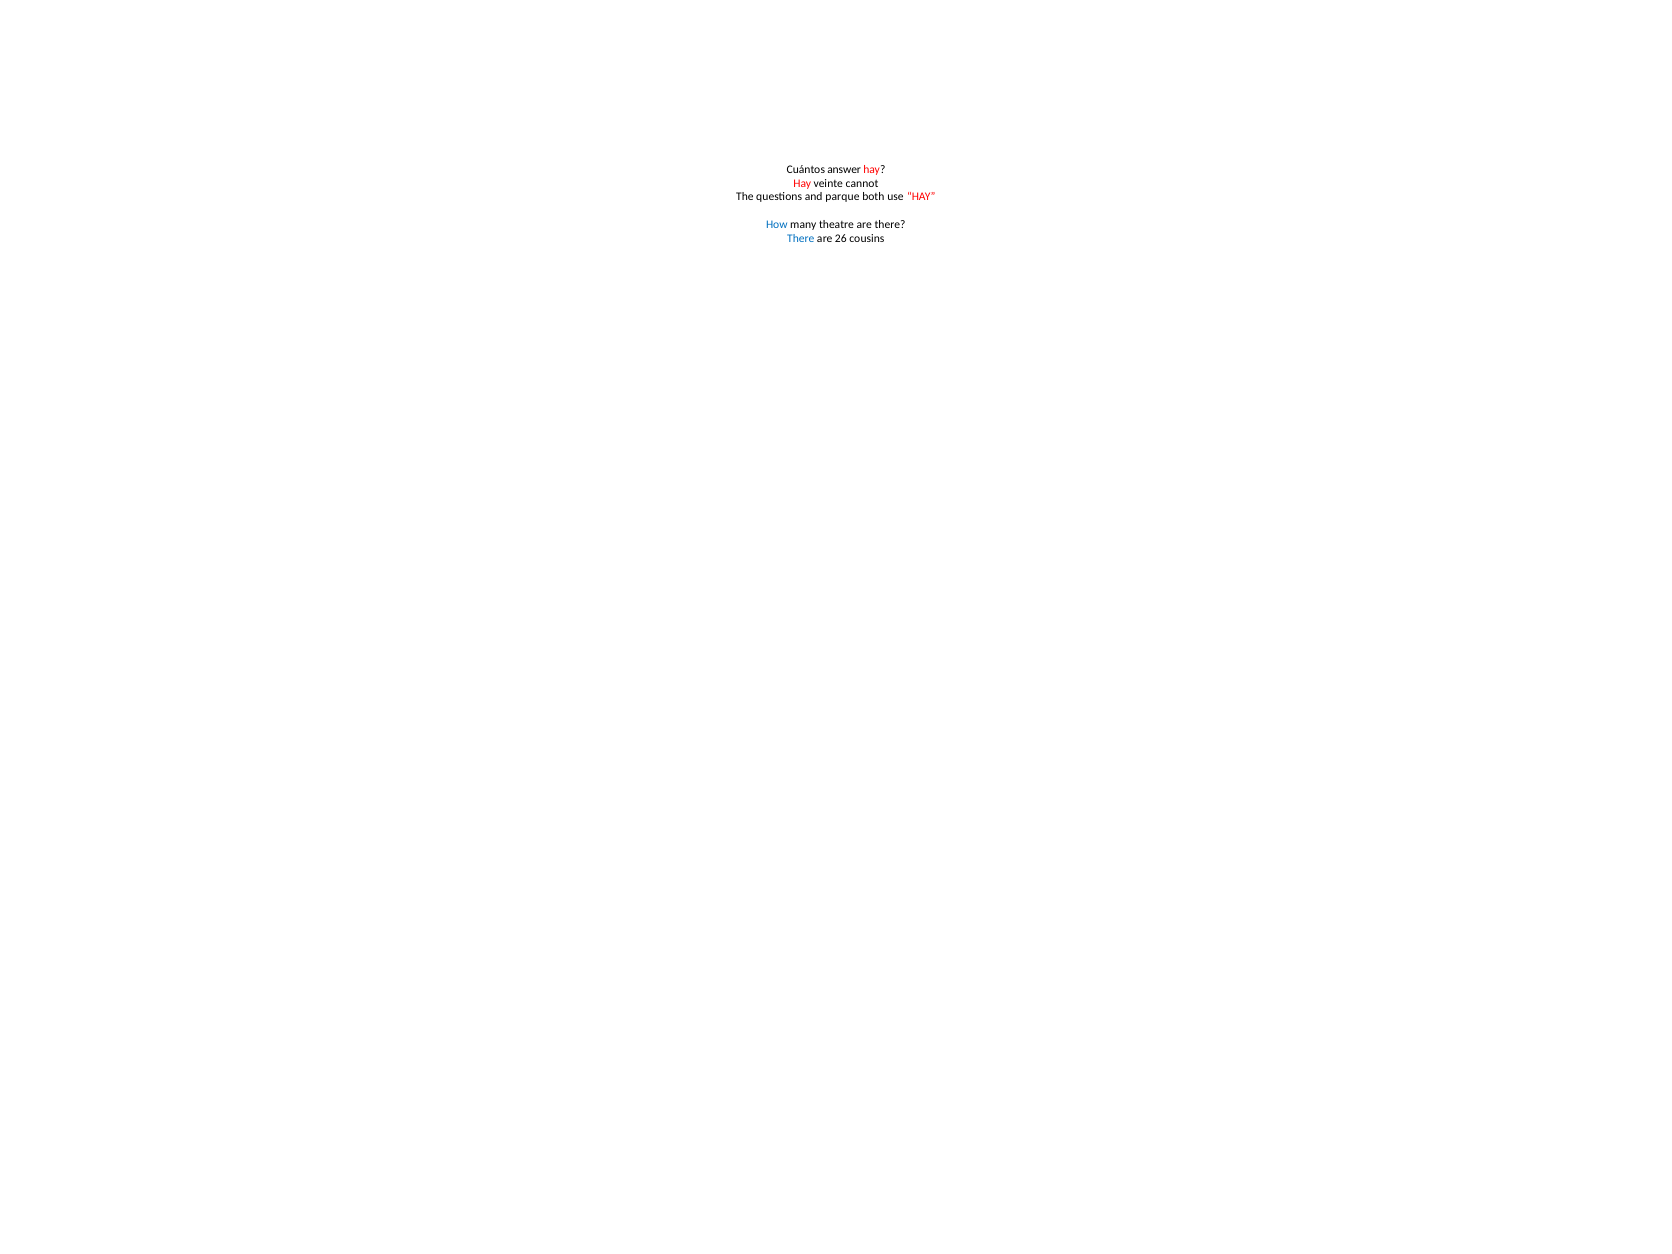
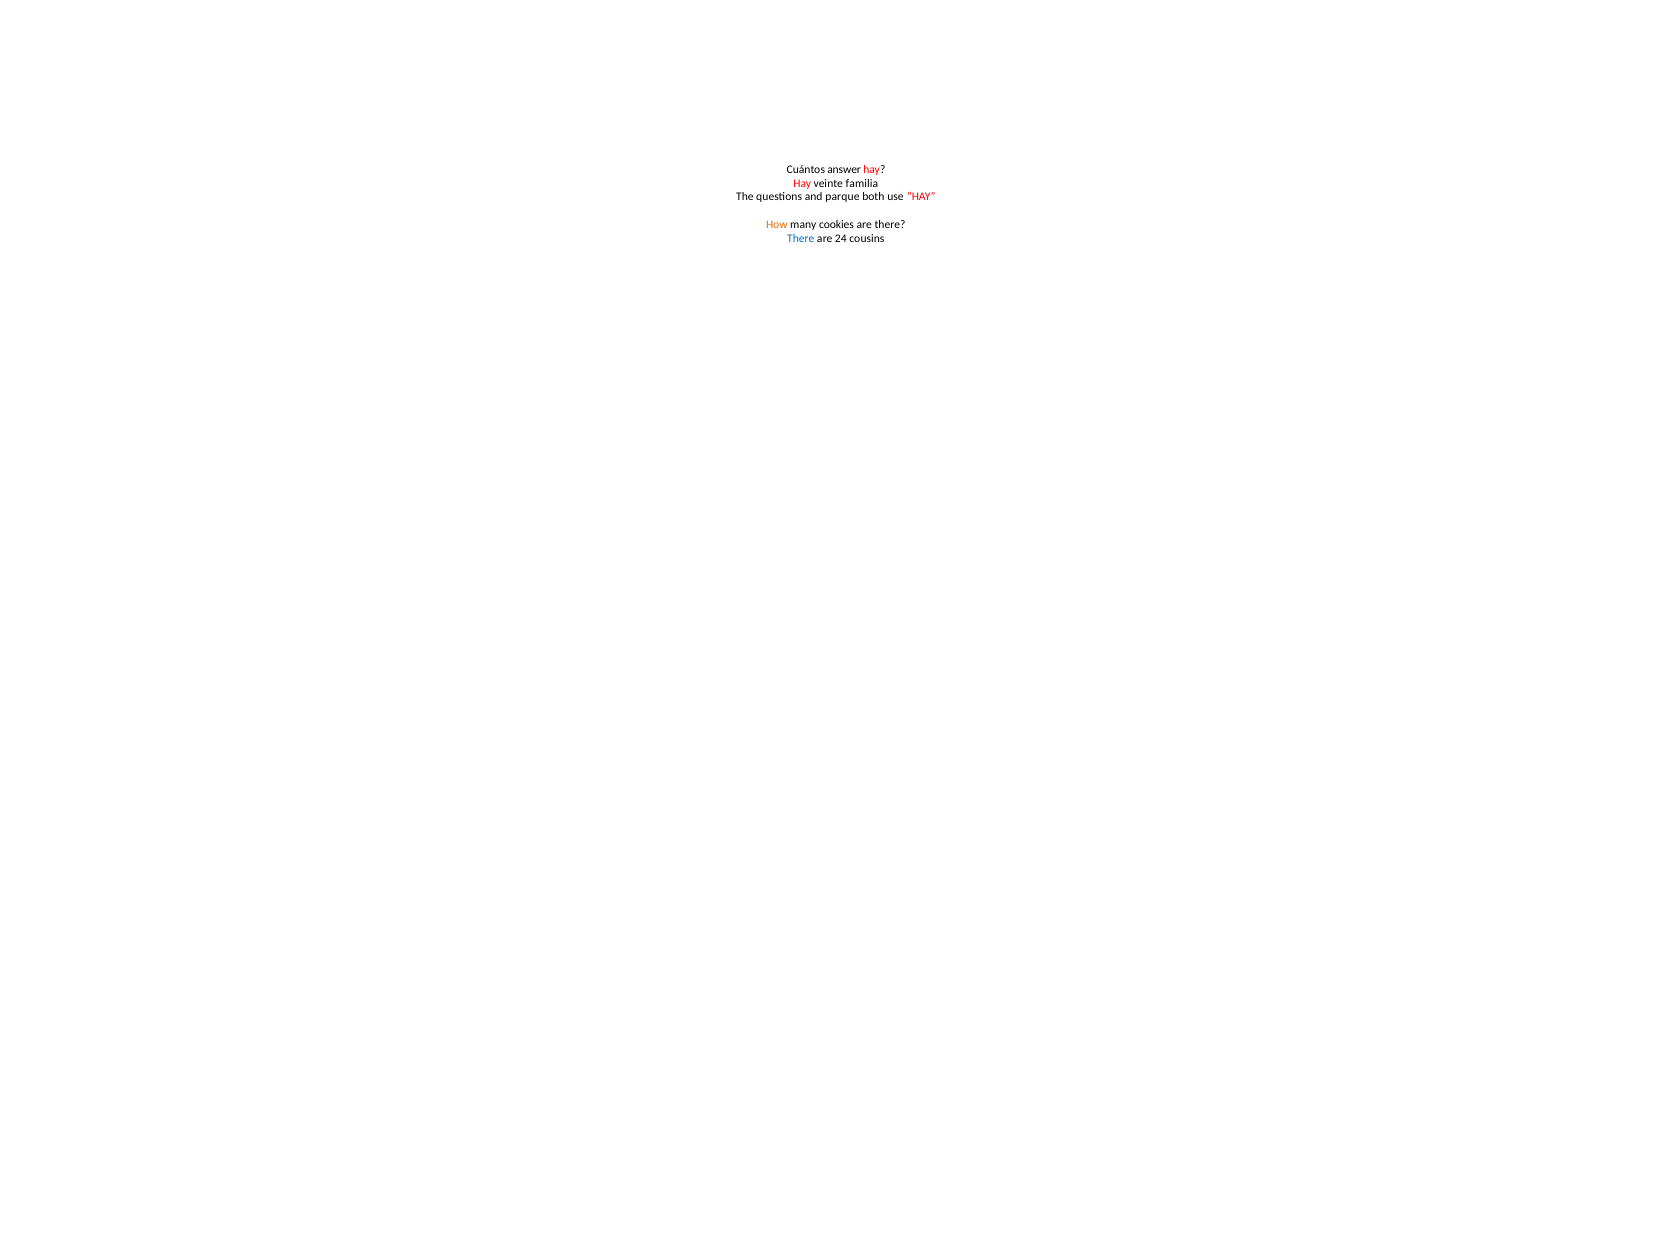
cannot: cannot -> familia (862, 183)
How colour: blue -> orange (777, 225)
theatre: theatre -> cookies (837, 225)
26: 26 -> 24 (841, 239)
